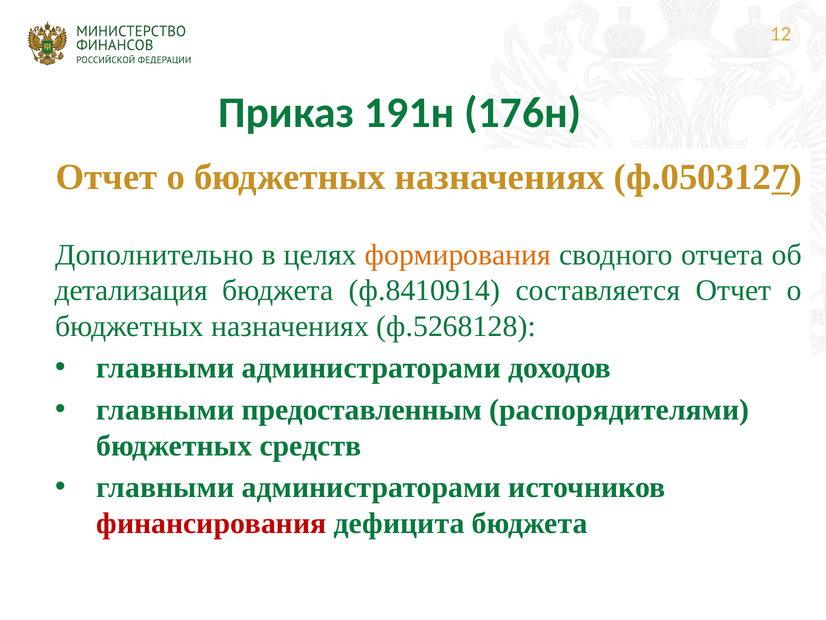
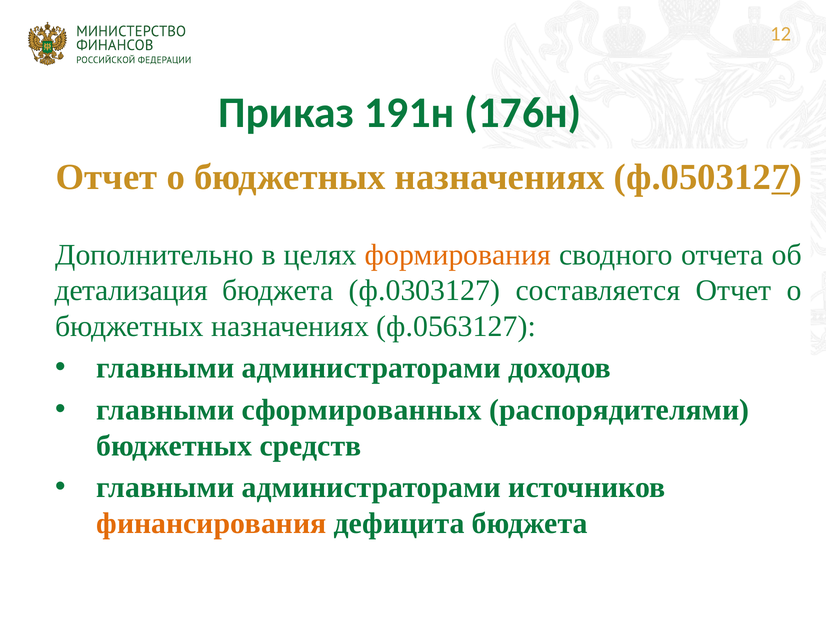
ф.8410914: ф.8410914 -> ф.0303127 (424, 290)
ф.5268128: ф.5268128 -> ф.0563127 (456, 326)
предоставленным: предоставленным -> сформированных (362, 410)
финансирования colour: red -> orange (211, 523)
